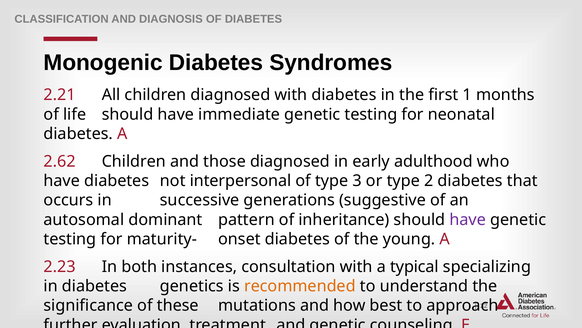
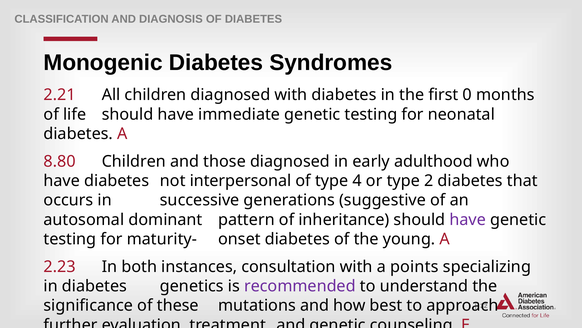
1: 1 -> 0 (467, 95)
2.62: 2.62 -> 8.80 (60, 161)
3: 3 -> 4 (357, 180)
typical: typical -> points (414, 266)
recommended colour: orange -> purple (300, 286)
